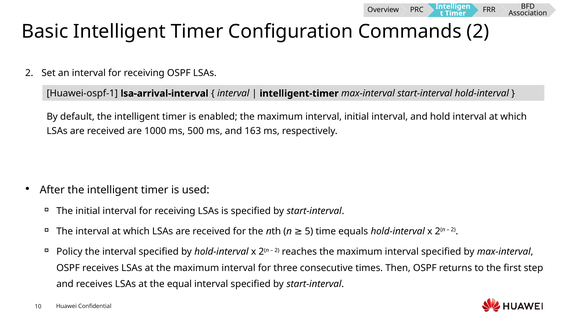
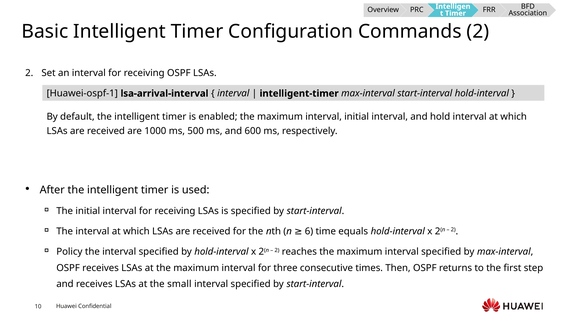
163: 163 -> 600 (253, 131)
5: 5 -> 6 (309, 232)
equal: equal -> small (179, 284)
